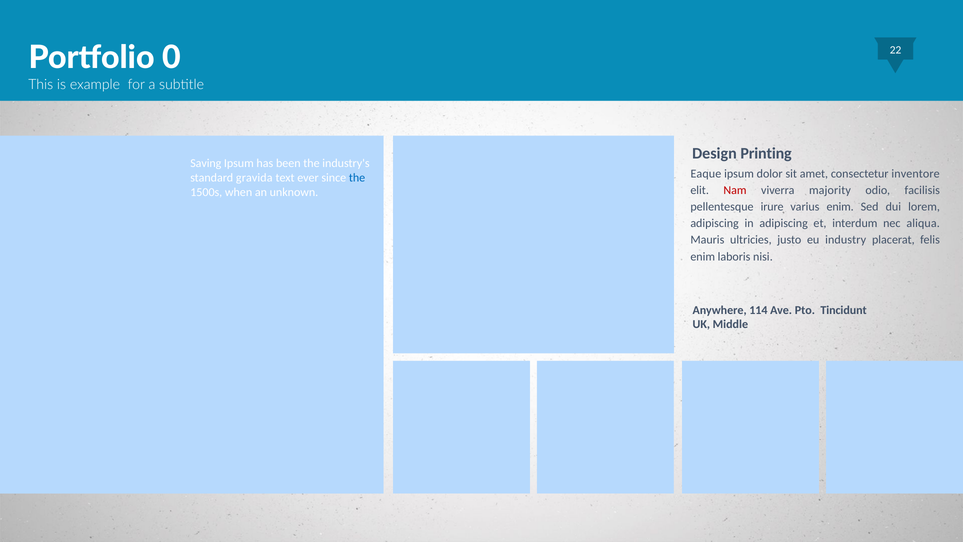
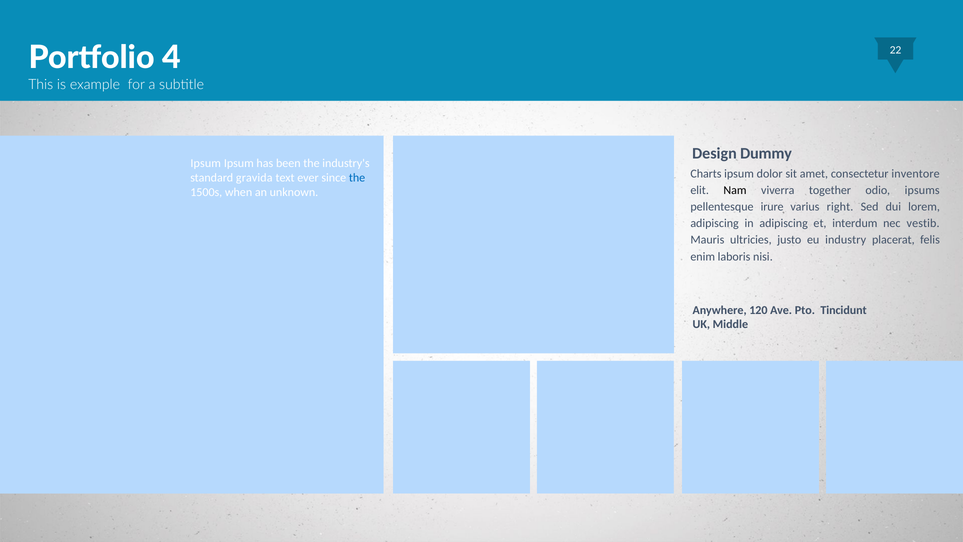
0: 0 -> 4 (172, 57)
Printing: Printing -> Dummy (766, 153)
Saving: Saving -> Ipsum (206, 163)
Eaque: Eaque -> Charts (706, 174)
Nam colour: red -> black (735, 190)
majority: majority -> together (830, 190)
facilisis: facilisis -> ipsums (922, 190)
varius enim: enim -> right (840, 207)
aliqua: aliqua -> vestib (923, 223)
114: 114 -> 120 (758, 310)
